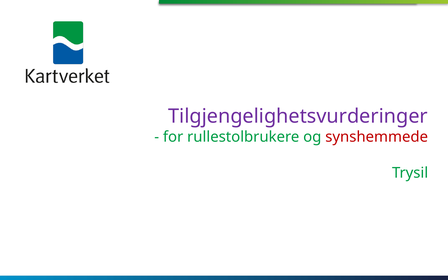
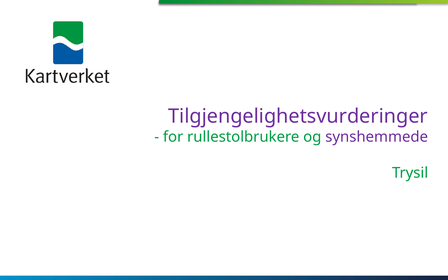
synshemmede colour: red -> purple (377, 137)
